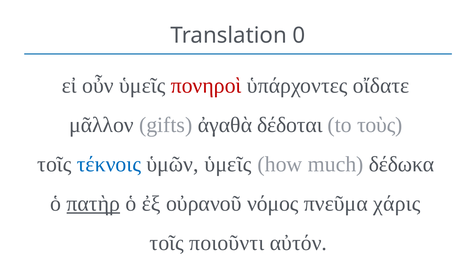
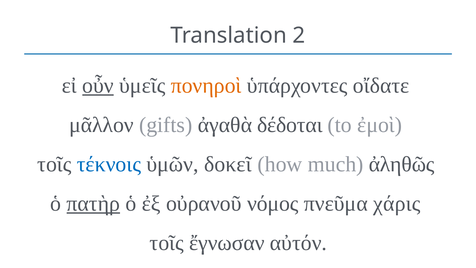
0: 0 -> 2 (299, 35)
οὖν underline: none -> present (98, 86)
πονηροὶ colour: red -> orange (206, 86)
τοὺς: τοὺς -> ἐμοὶ (380, 125)
ὑμῶν ὑμεῖς: ὑμεῖς -> δοκεῖ (228, 164)
δέδωκα: δέδωκα -> ἀληθῶς (402, 164)
ποιοῦντι: ποιοῦντι -> ἔγνωσαν (227, 243)
